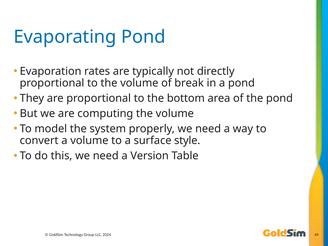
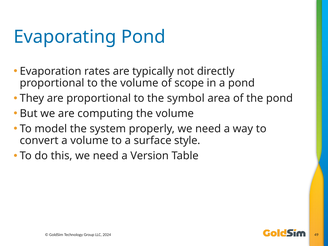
break: break -> scope (189, 83)
bottom: bottom -> symbol (186, 98)
